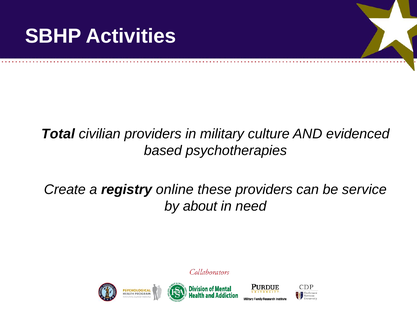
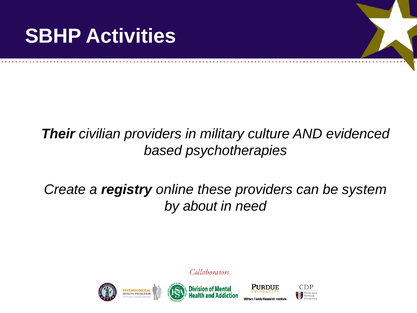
Total: Total -> Their (58, 134)
service: service -> system (364, 189)
